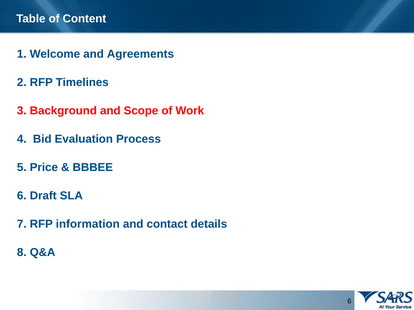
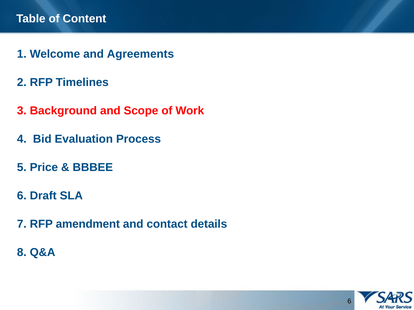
information: information -> amendment (88, 224)
